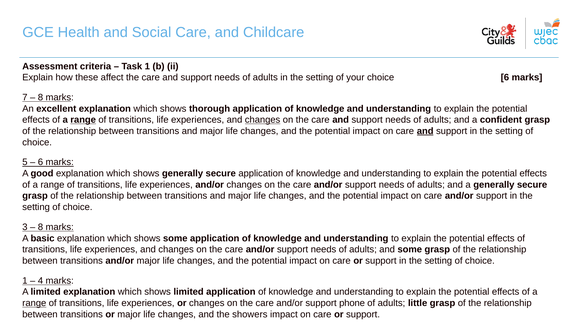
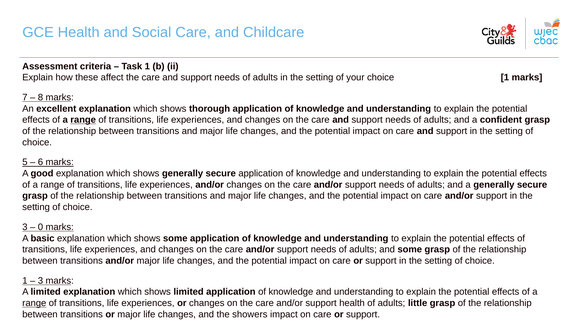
your choice 6: 6 -> 1 (505, 78)
changes underline: present -> none (263, 120)
and underline: present -> none (425, 131)
8: 8 -> 0 (40, 227)
4: 4 -> 3 (40, 281)
support phone: phone -> health (352, 303)
